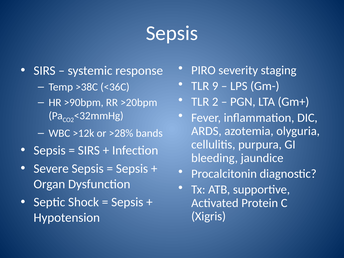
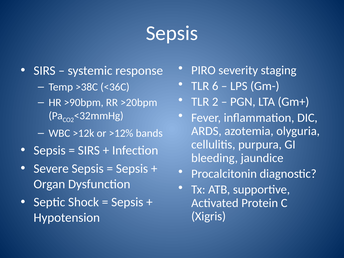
9: 9 -> 6 (215, 86)
>28%: >28% -> >12% (121, 133)
